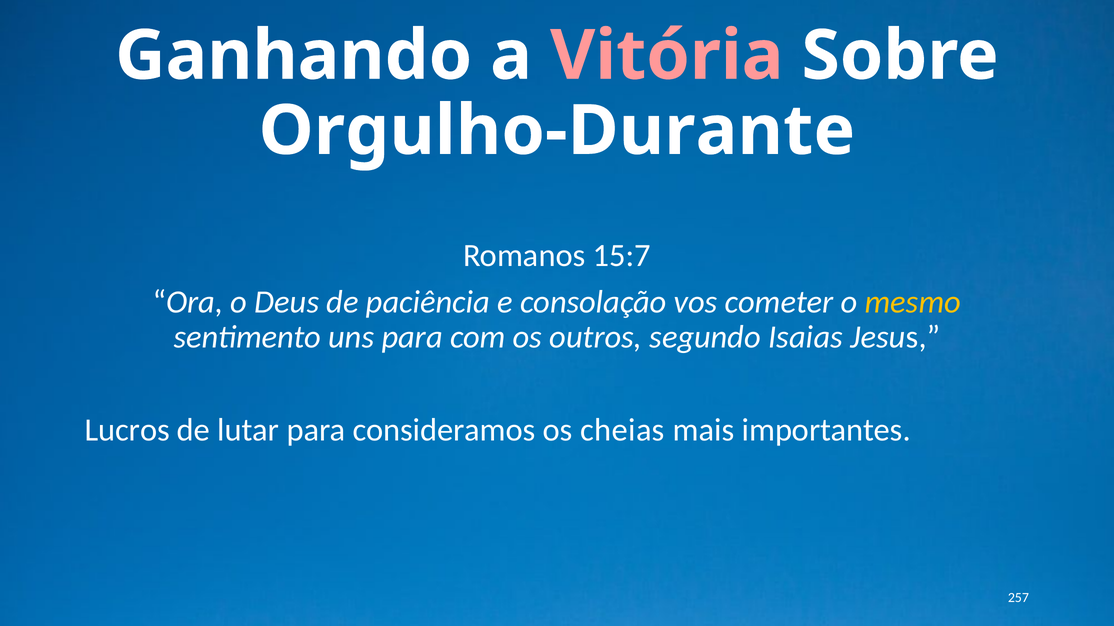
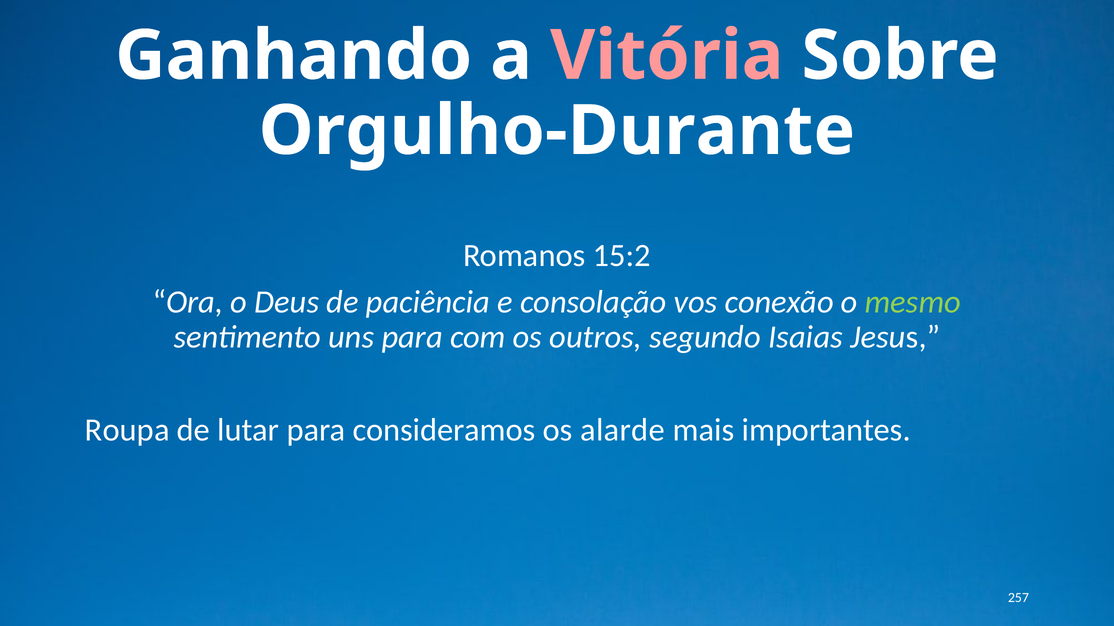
15:7: 15:7 -> 15:2 (622, 256)
cometer: cometer -> conexão (779, 302)
mesmo colour: yellow -> light green (913, 302)
Lucros: Lucros -> Roupa (127, 431)
cheias: cheias -> alarde (623, 431)
